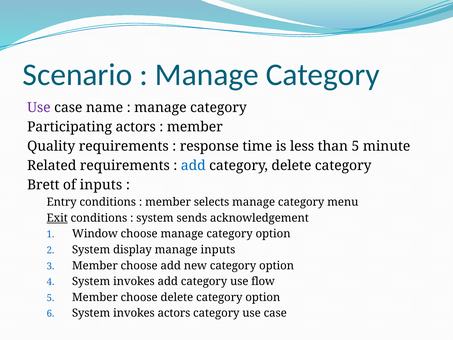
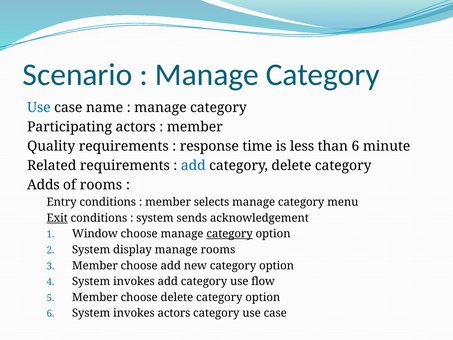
Use colour: purple -> blue (39, 107)
than 5: 5 -> 6 (355, 146)
Brett: Brett -> Adds (43, 185)
of inputs: inputs -> rooms (101, 185)
category underline: none -> present (230, 234)
manage inputs: inputs -> rooms (218, 250)
